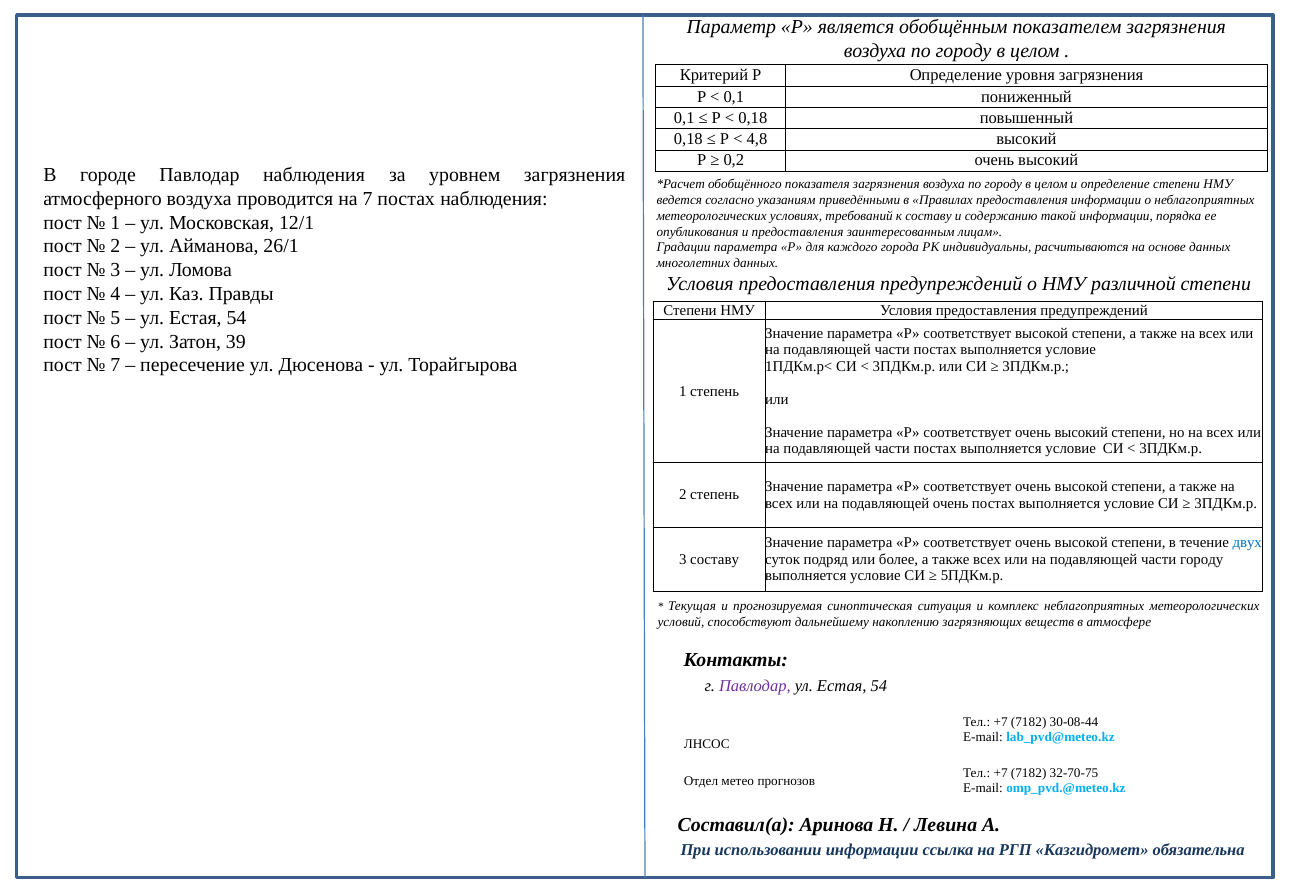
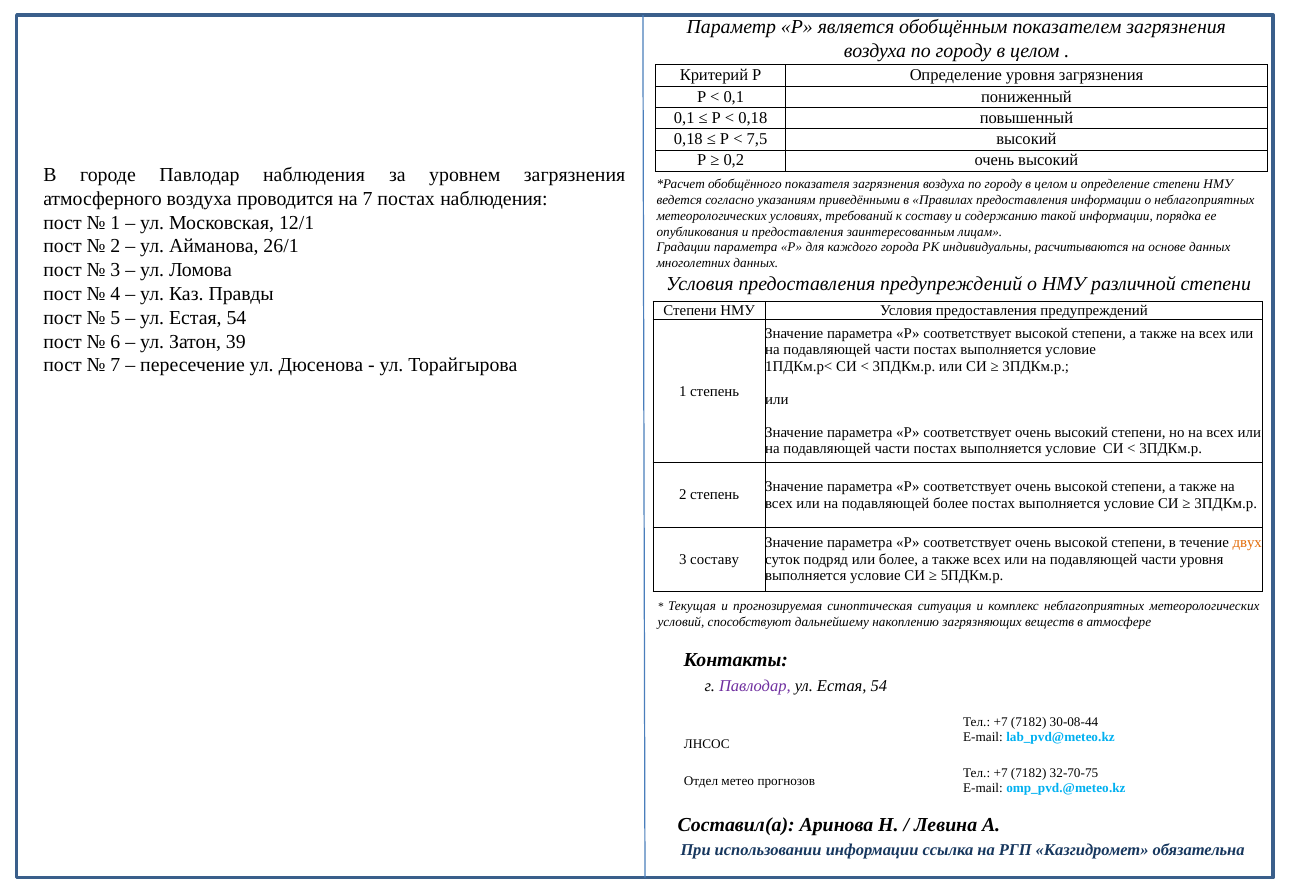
4,8: 4,8 -> 7,5 (757, 139)
подавляющей очень: очень -> более (951, 503)
двух colour: blue -> orange (1247, 543)
части городу: городу -> уровня (1202, 560)
